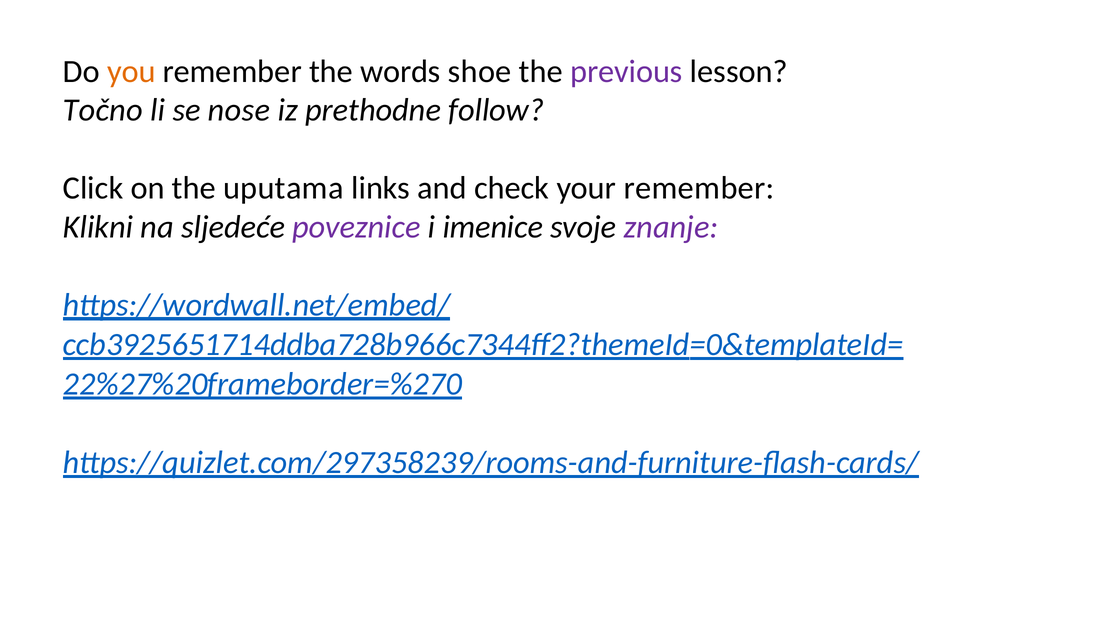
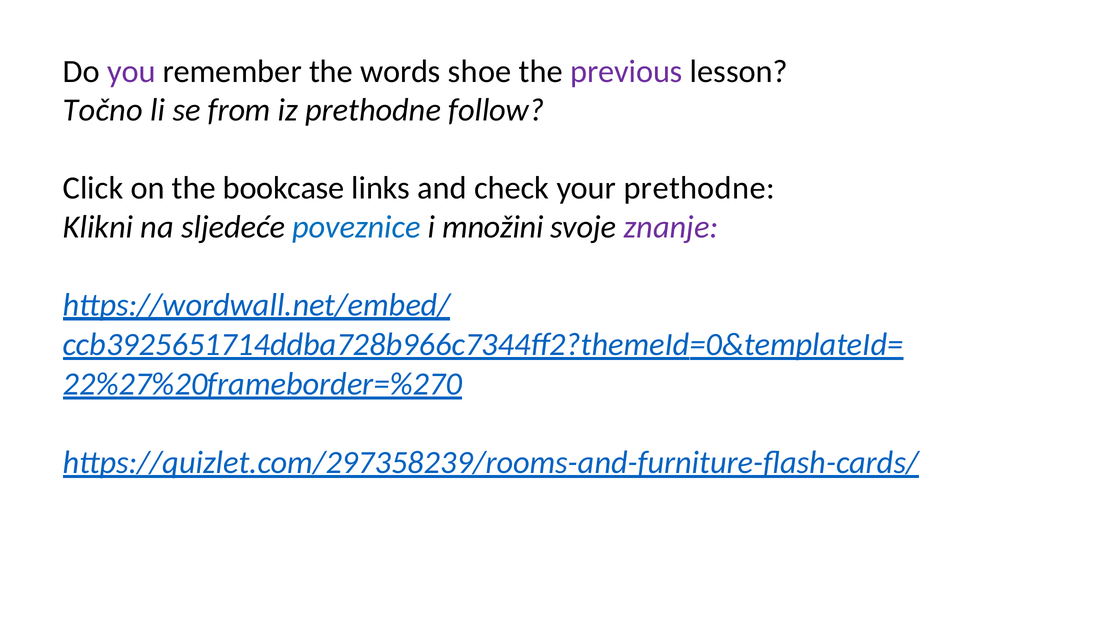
you colour: orange -> purple (131, 71)
nose: nose -> from (239, 110)
uputama: uputama -> bookcase (284, 188)
your remember: remember -> prethodne (699, 188)
poveznice colour: purple -> blue (357, 227)
imenice: imenice -> množini (493, 227)
